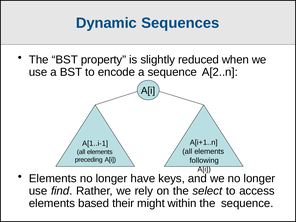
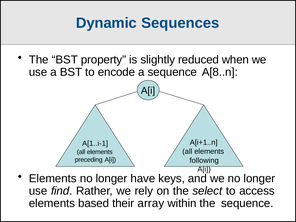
A[2..n: A[2..n -> A[8..n (220, 72)
might: might -> array (151, 203)
